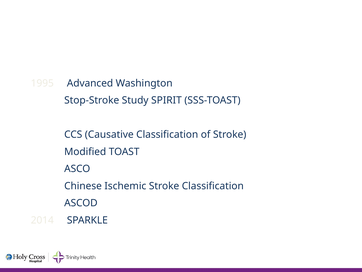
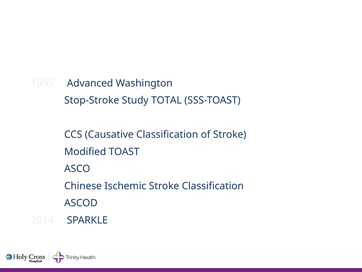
SPIRIT: SPIRIT -> TOTAL (166, 100)
